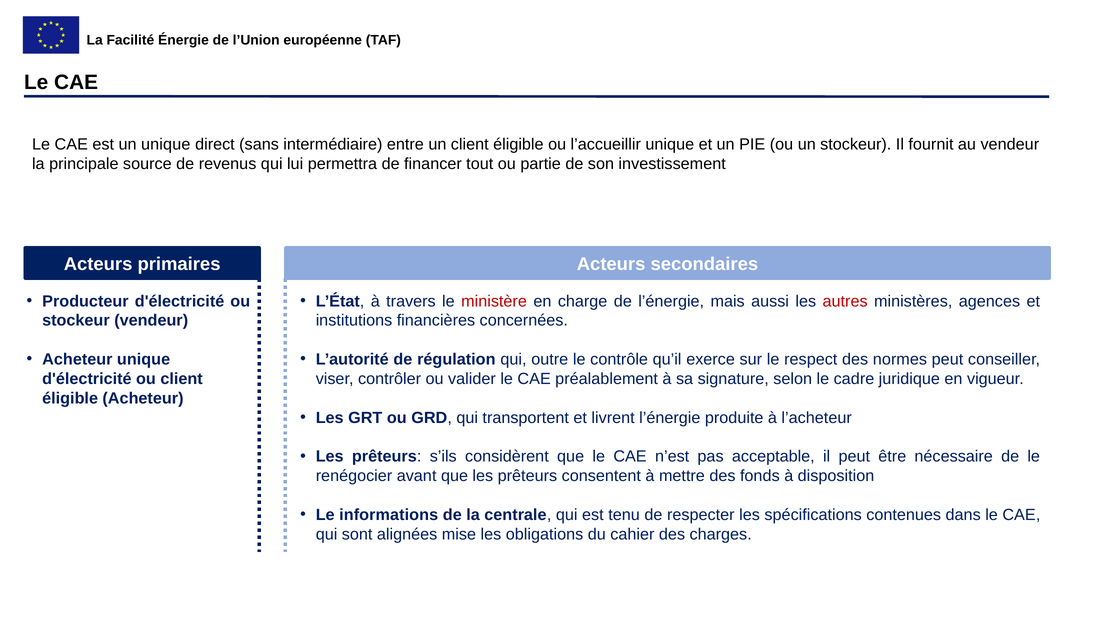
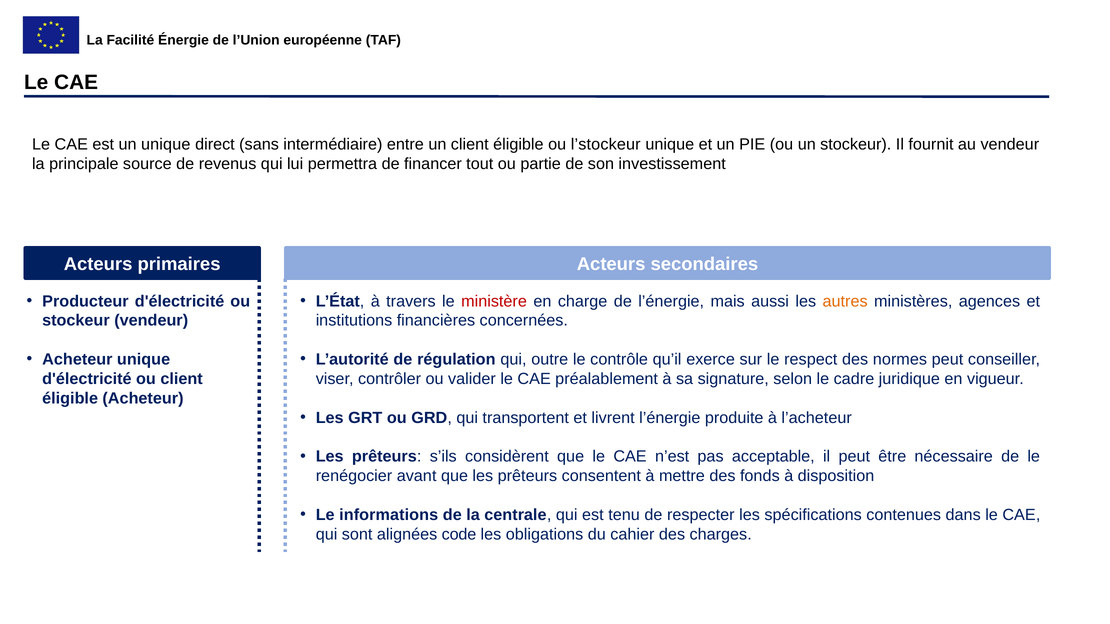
l’accueillir: l’accueillir -> l’stockeur (606, 145)
autres colour: red -> orange (845, 301)
mise: mise -> code (459, 535)
